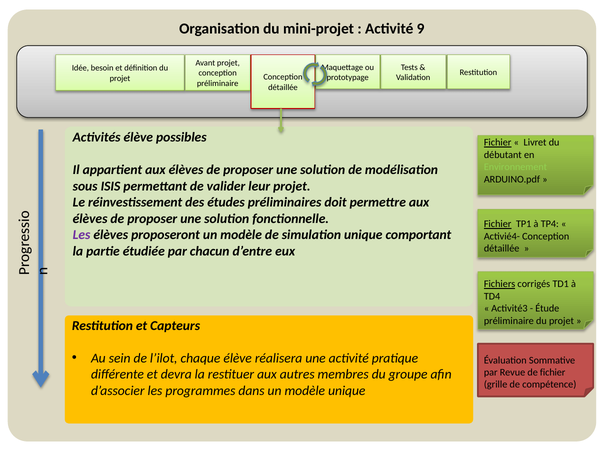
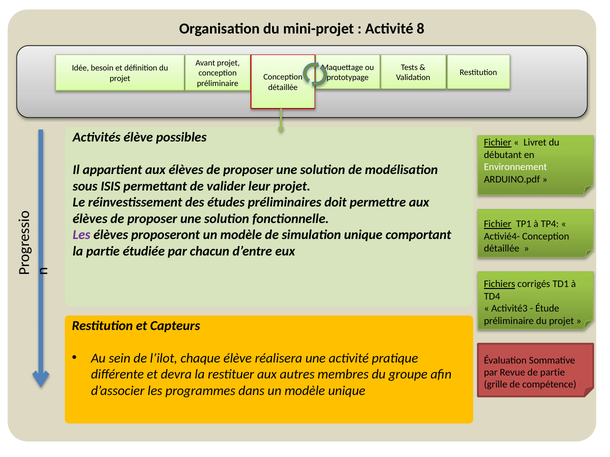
9: 9 -> 8 (421, 29)
Environnement colour: light green -> white (516, 167)
de fichier: fichier -> partie (553, 373)
